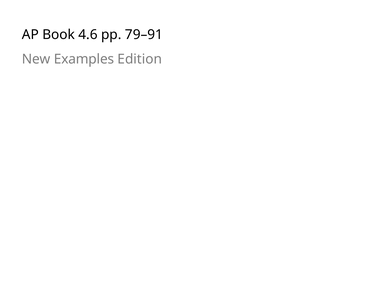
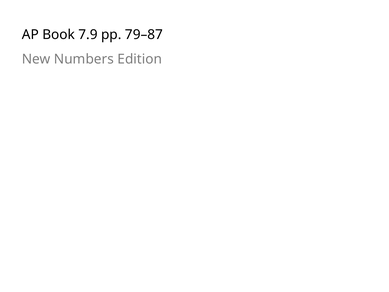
4.6: 4.6 -> 7.9 (88, 35)
79–91: 79–91 -> 79–87 (144, 35)
Examples: Examples -> Numbers (84, 59)
